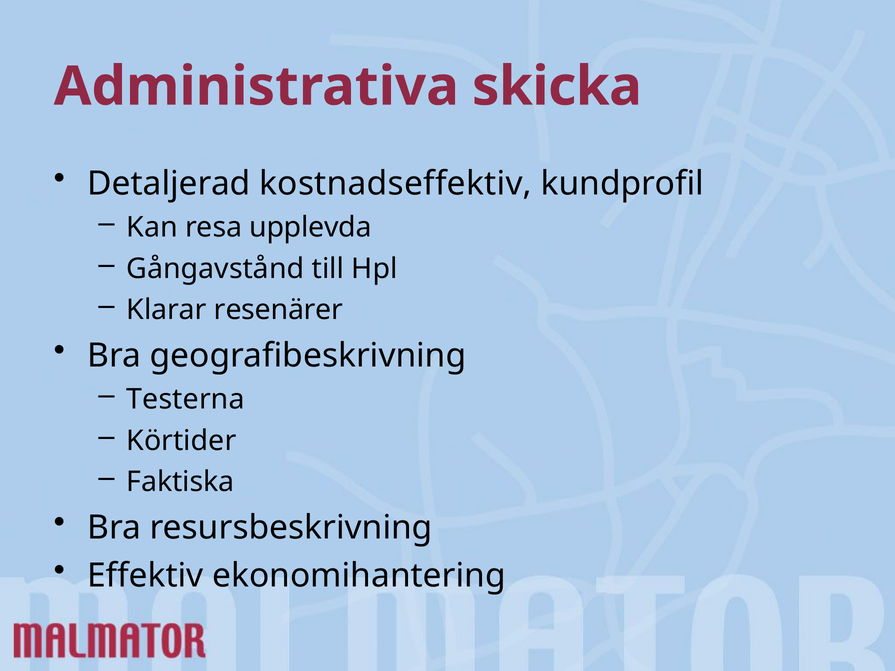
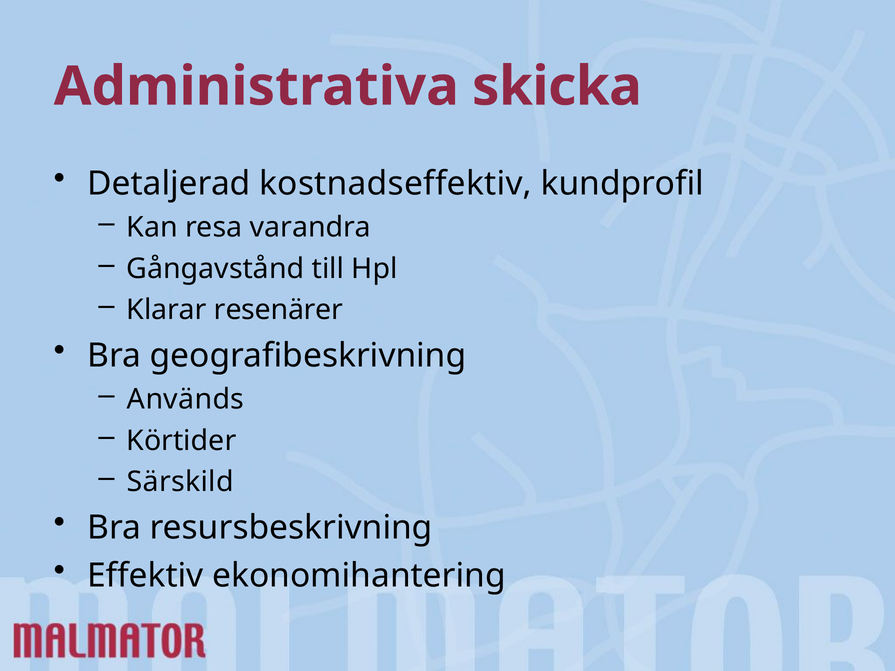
upplevda: upplevda -> varandra (310, 228)
Testerna: Testerna -> Används (186, 400)
Faktiska: Faktiska -> Särskild (180, 482)
